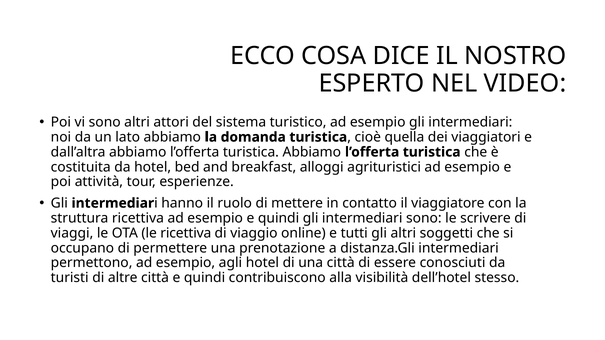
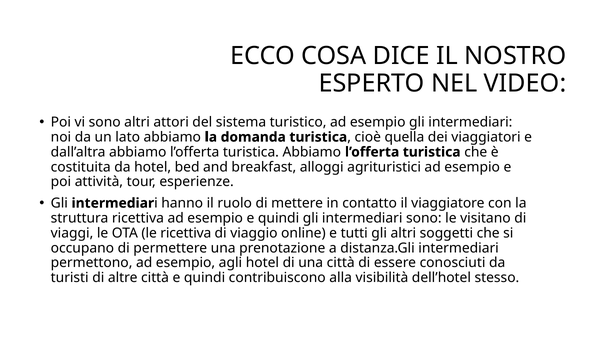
scrivere: scrivere -> visitano (485, 218)
